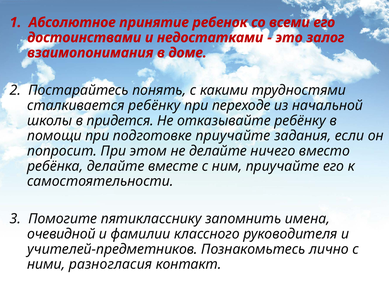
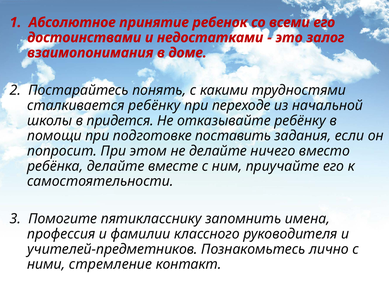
подготовке приучайте: приучайте -> поставить (233, 136)
очевидной: очевидной -> профессия (61, 234)
разногласия: разногласия -> стремление (110, 264)
